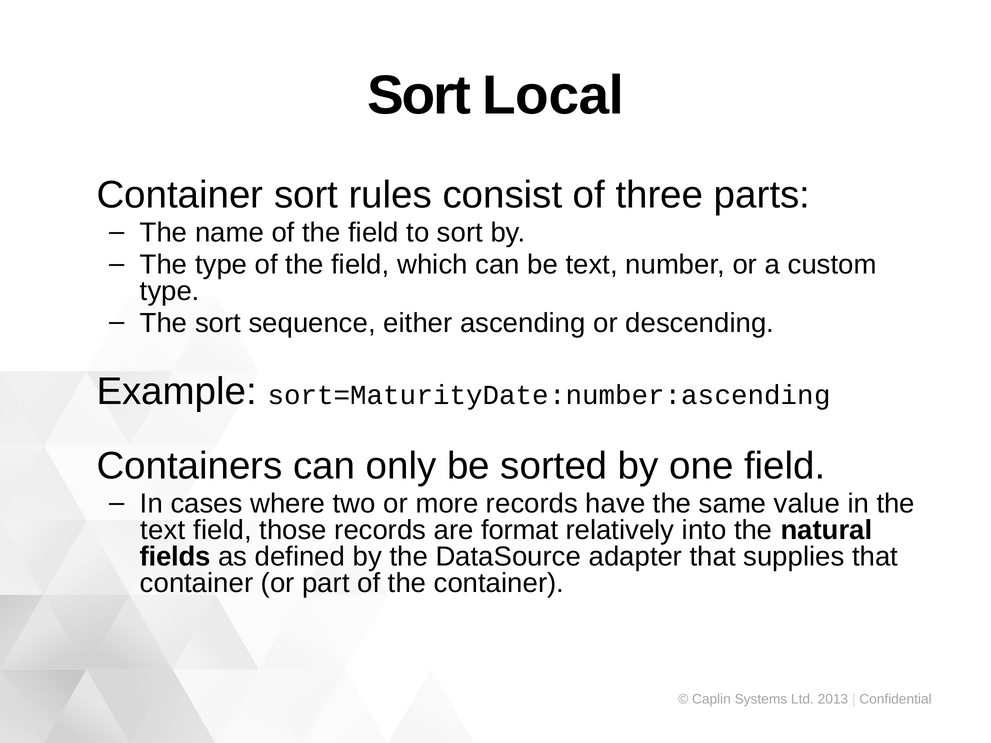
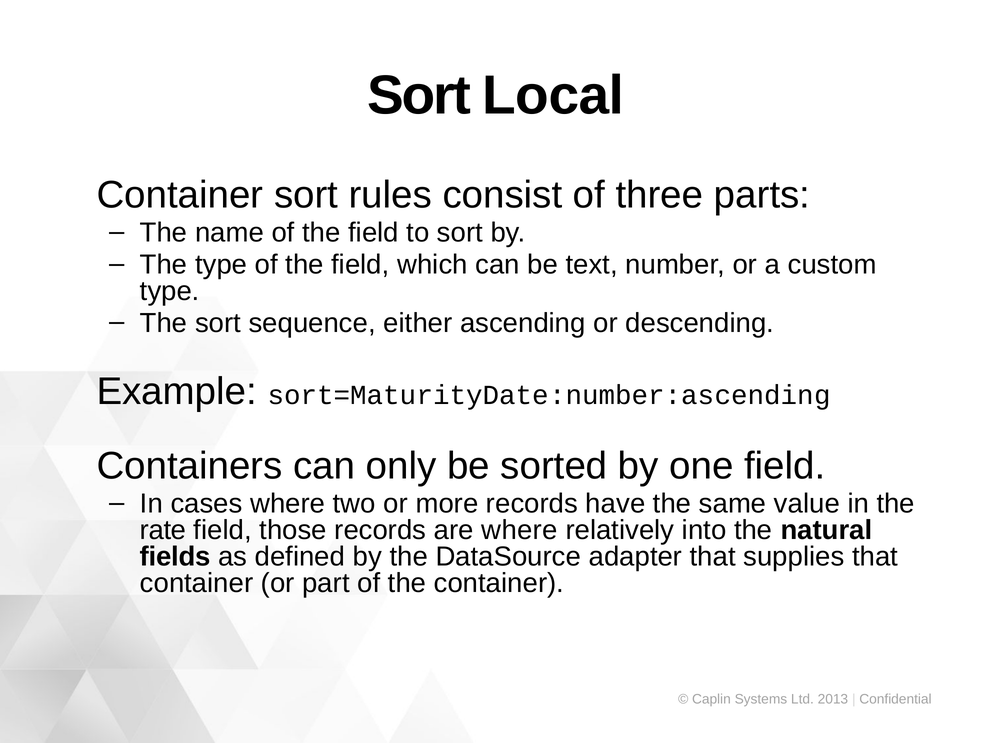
text: text -> rate (163, 530)
are format: format -> where (519, 530)
